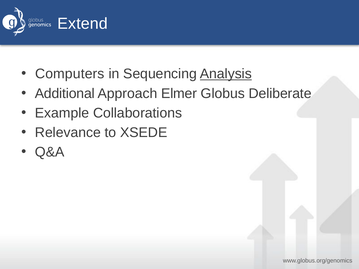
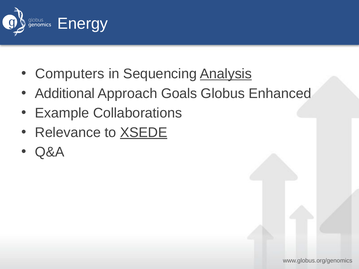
Extend: Extend -> Energy (83, 24)
Elmer: Elmer -> Goals (179, 94)
Deliberate: Deliberate -> Enhanced (280, 94)
XSEDE underline: none -> present (144, 133)
